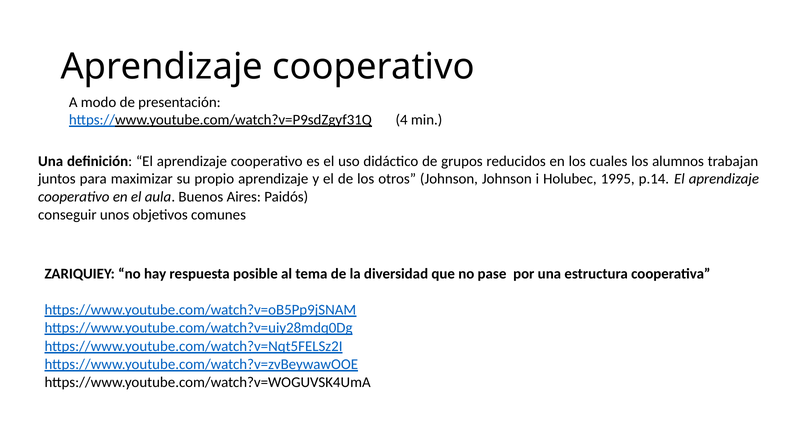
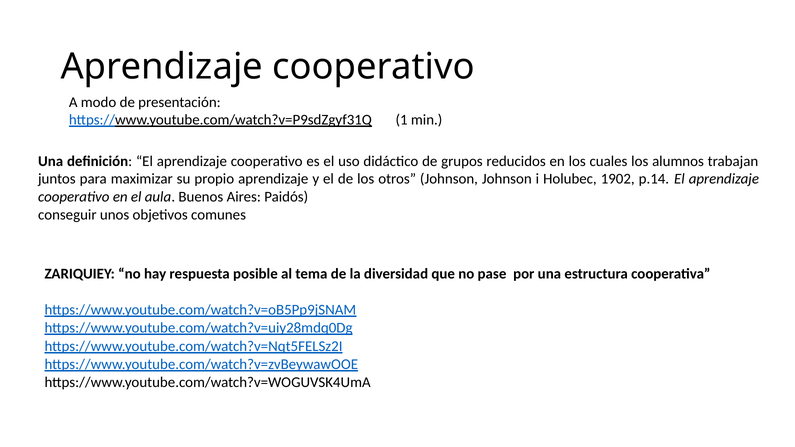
4: 4 -> 1 (402, 120)
1995: 1995 -> 1902 (618, 179)
